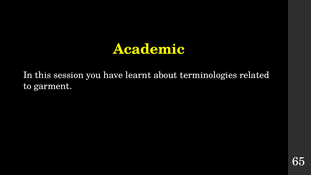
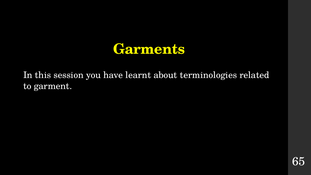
Academic: Academic -> Garments (149, 49)
